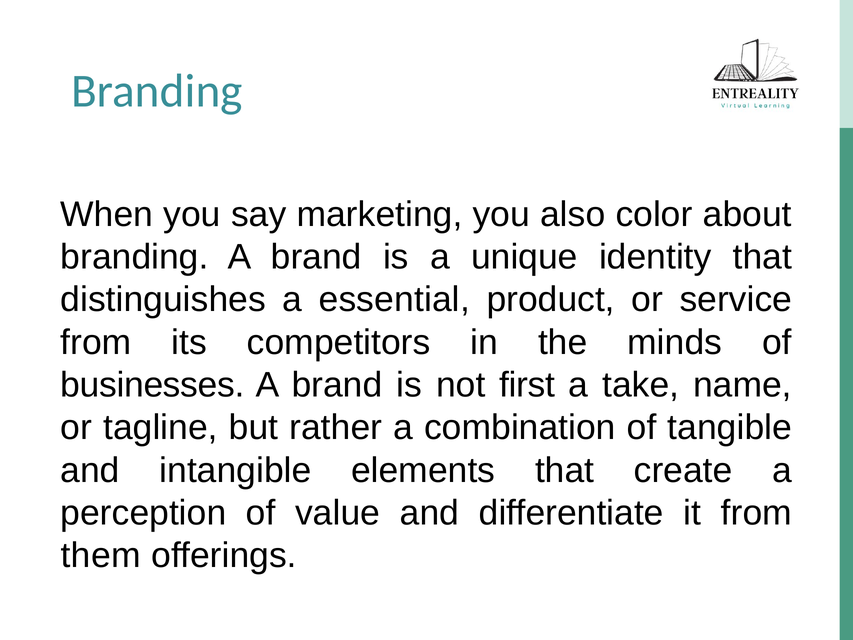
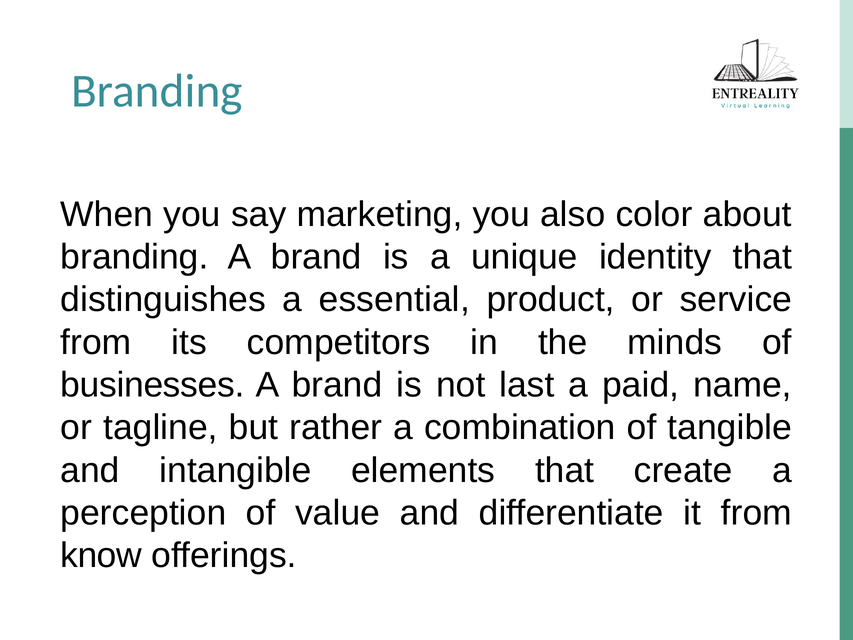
first: first -> last (527, 385)
take: take -> paid (641, 385)
them: them -> know (101, 556)
